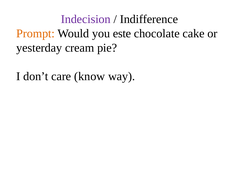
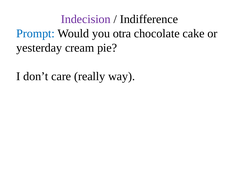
Prompt colour: orange -> blue (36, 33)
este: este -> otra (122, 33)
know: know -> really (90, 76)
